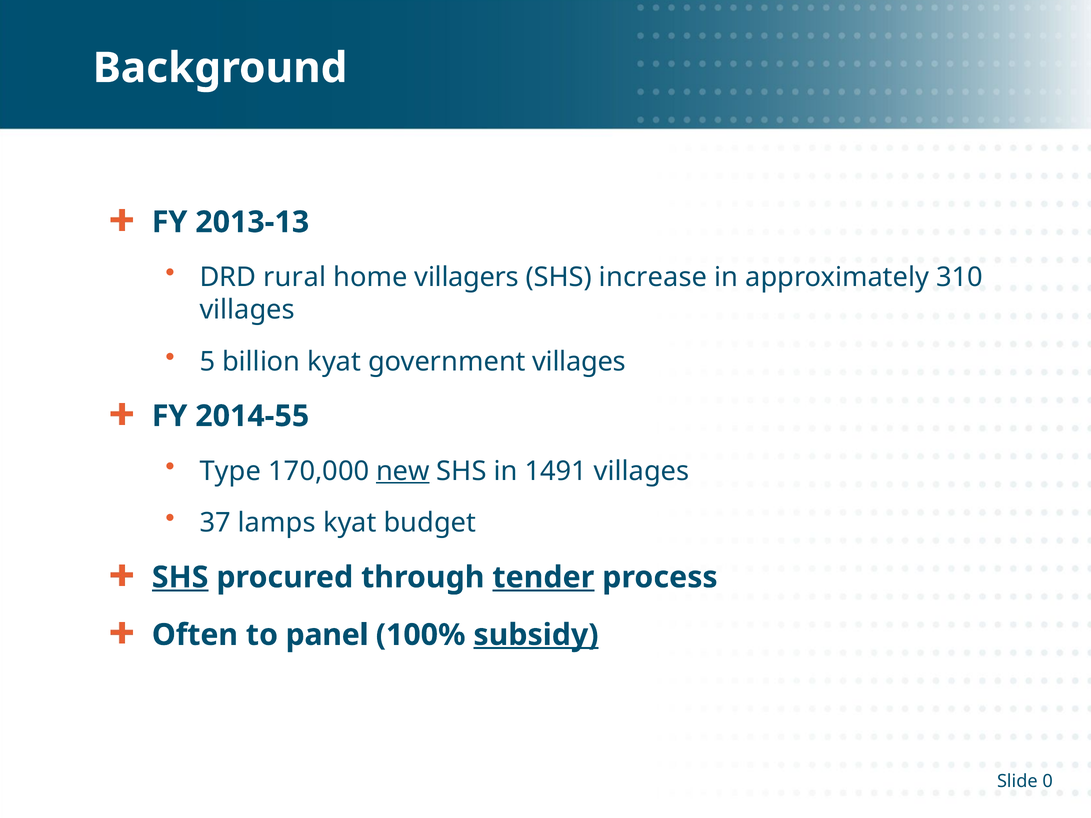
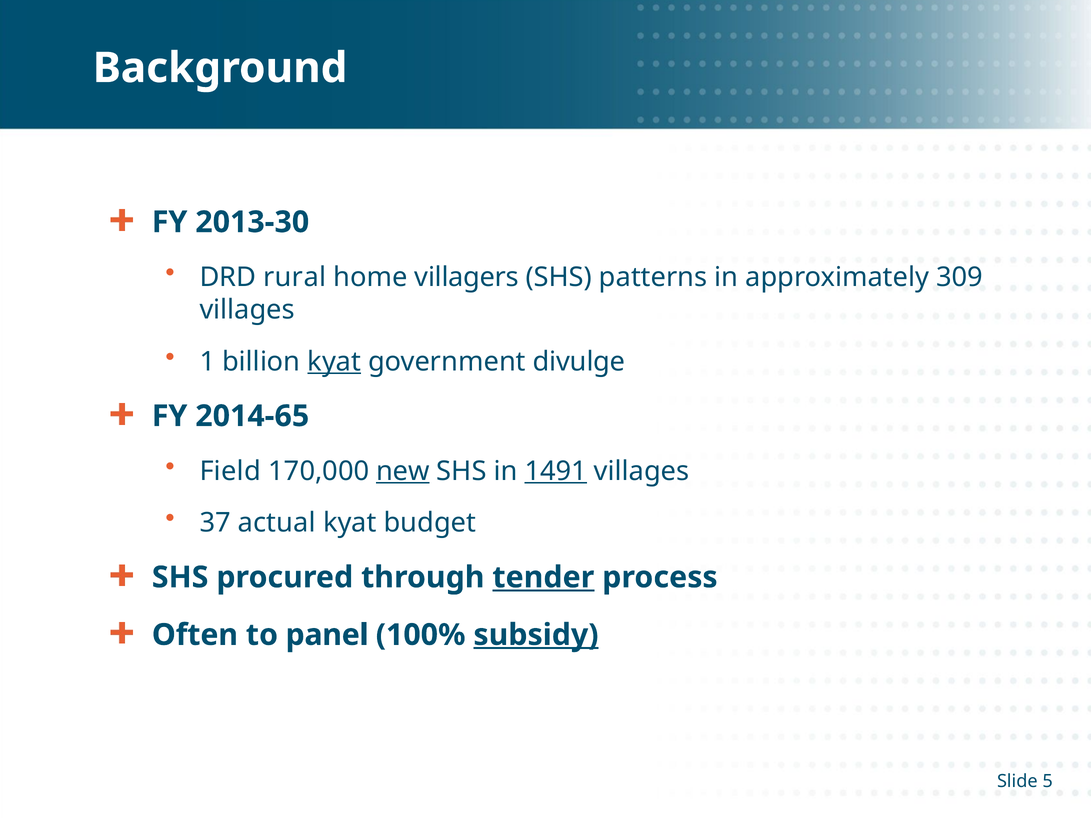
2013-13: 2013-13 -> 2013-30 (252, 222)
increase: increase -> patterns (653, 277)
310: 310 -> 309 (960, 277)
5: 5 -> 1 (207, 362)
kyat underline: none -> present (334, 362)
government villages: villages -> divulge (579, 362)
2014-55: 2014-55 -> 2014-65 (252, 416)
Type: Type -> Field (230, 471)
1491 underline: none -> present (556, 471)
lamps: lamps -> actual (277, 523)
SHS underline: present -> none (180, 578)
0: 0 -> 5 (1048, 781)
